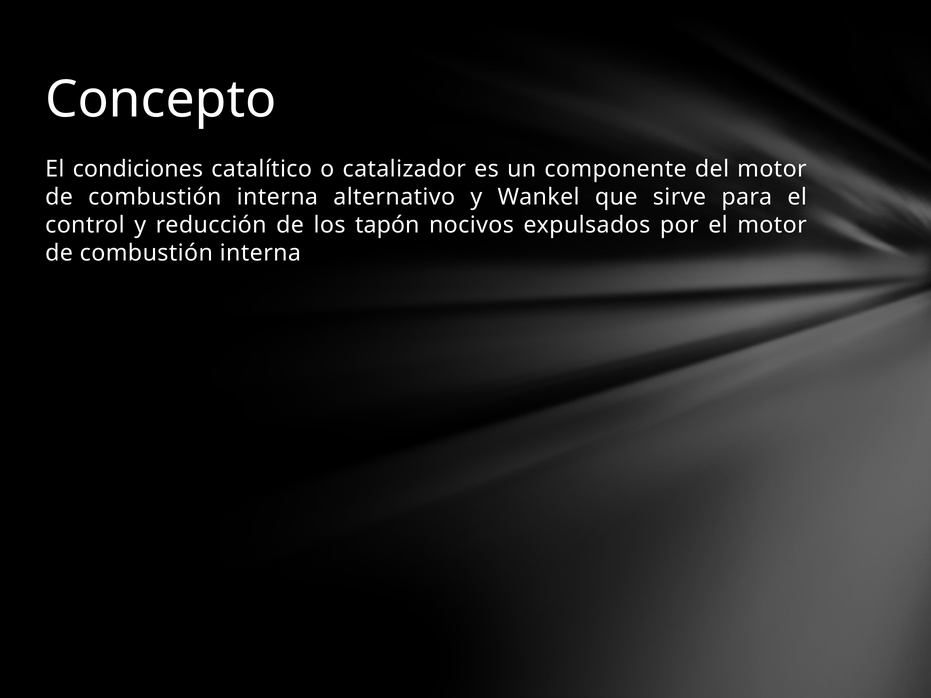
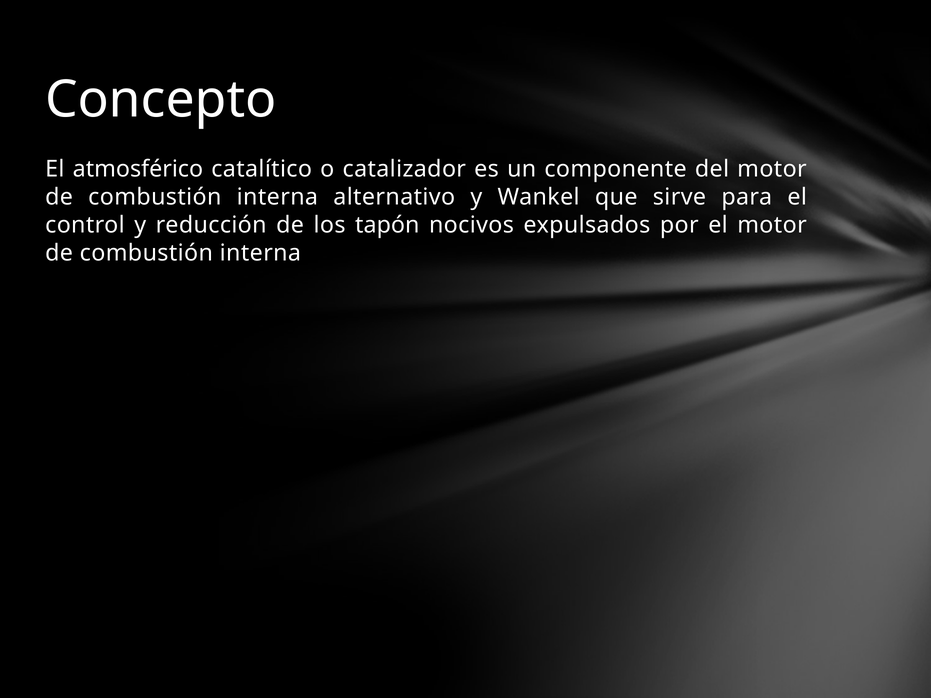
condiciones: condiciones -> atmosférico (138, 169)
